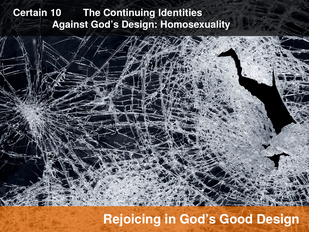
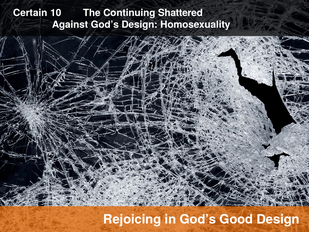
Identities: Identities -> Shattered (180, 13)
